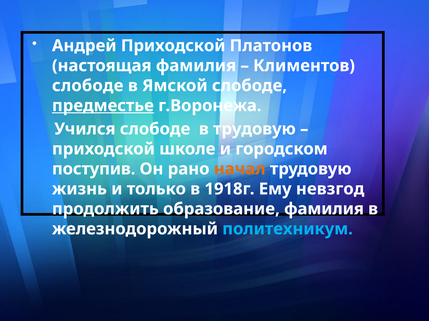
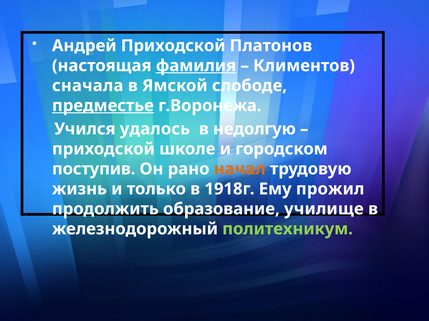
фамилия underline: none -> present (196, 66)
слободе: слободе -> сначала (88, 86)
Учился слободе: слободе -> удалось (155, 129)
в трудовую: трудовую -> недолгую (254, 129)
невзгод: невзгод -> прожил (330, 189)
образование фамилия: фамилия -> училище (324, 209)
политехникум colour: light blue -> light green (288, 229)
